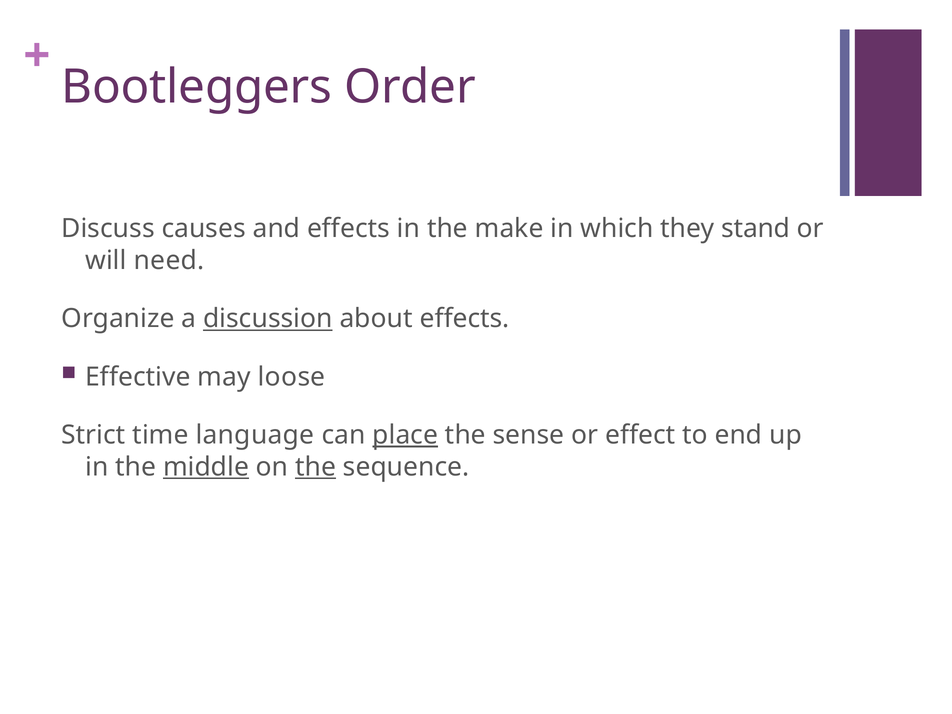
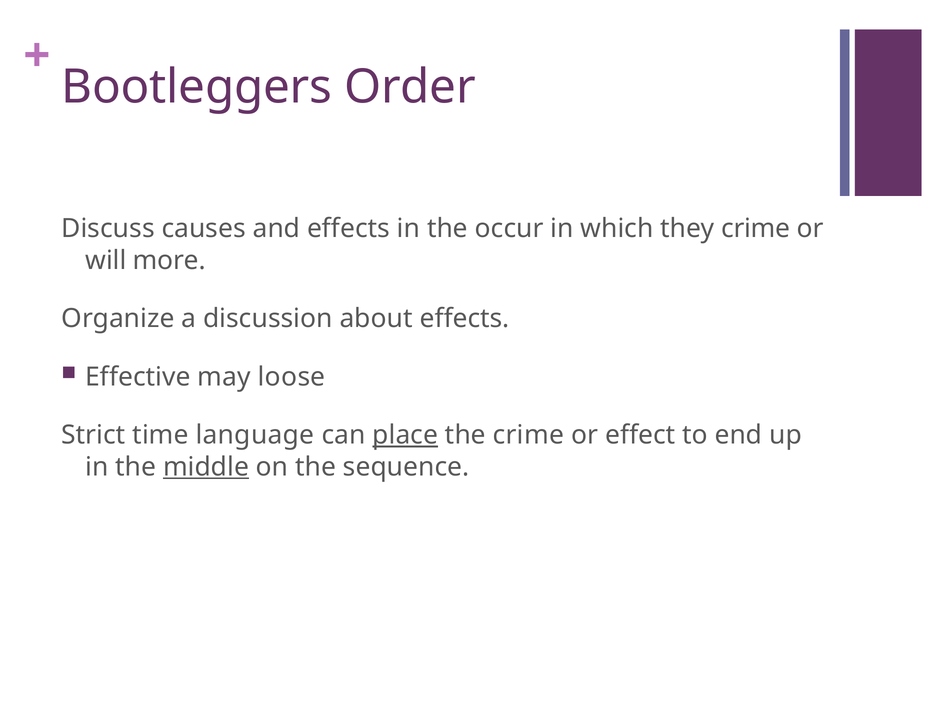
make: make -> occur (509, 229)
they stand: stand -> crime (756, 229)
need: need -> more (169, 260)
discussion underline: present -> none (268, 319)
the sense: sense -> crime (528, 435)
the underline: present -> none (316, 467)
